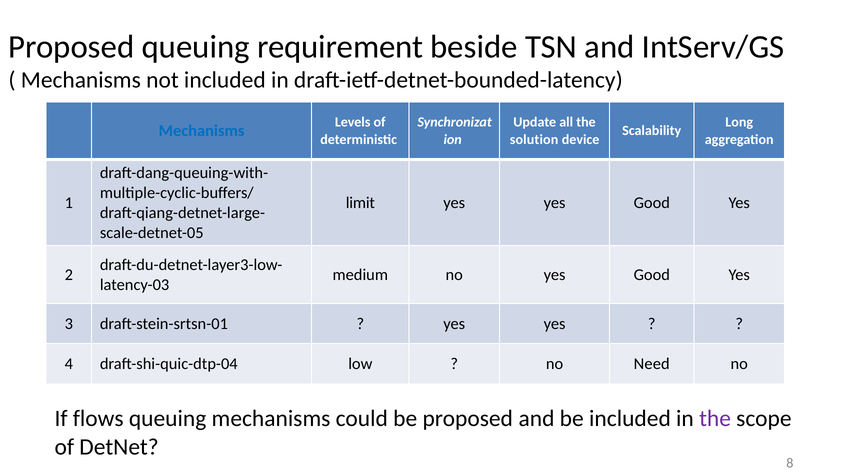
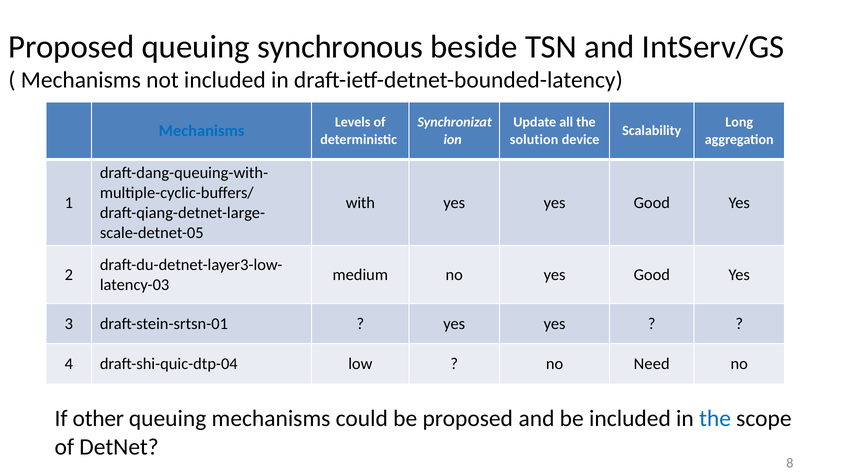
requirement: requirement -> synchronous (340, 47)
limit: limit -> with (360, 203)
flows: flows -> other (98, 418)
the colour: purple -> blue (715, 418)
